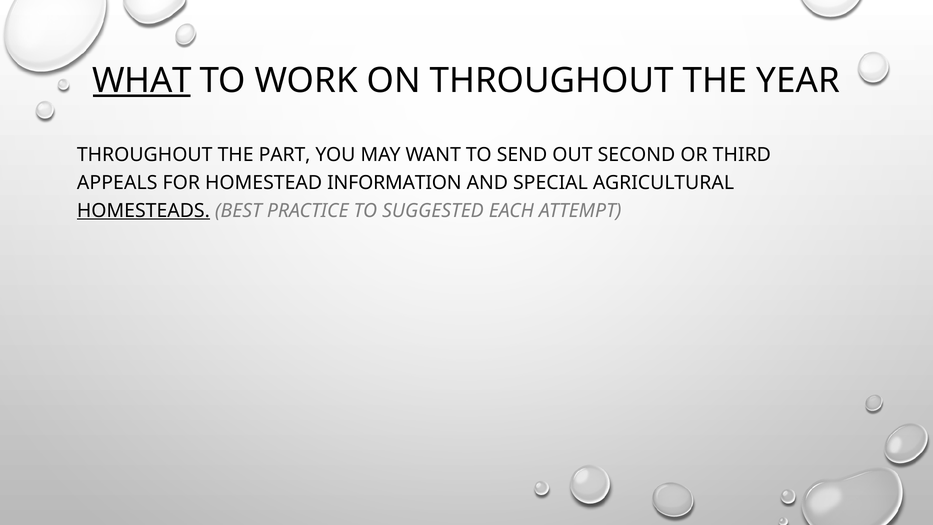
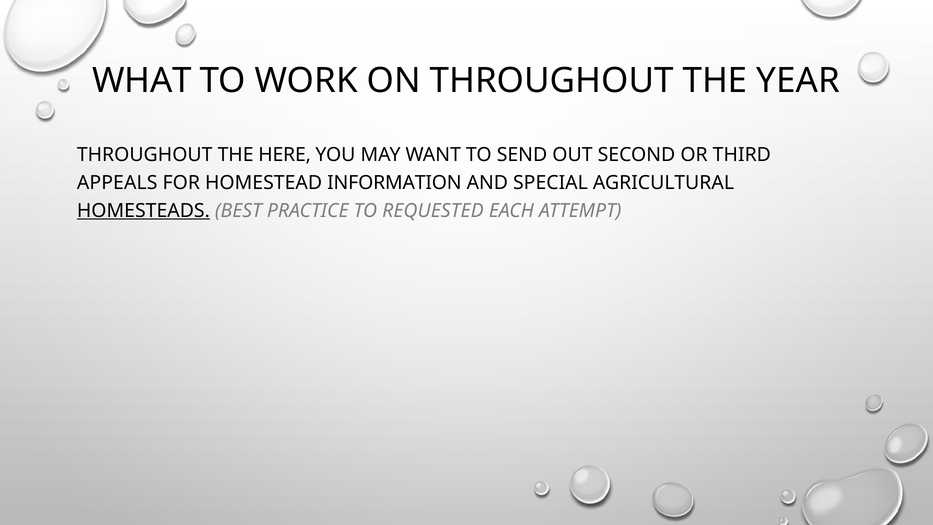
WHAT underline: present -> none (142, 81)
PART: PART -> HERE (285, 155)
SUGGESTED: SUGGESTED -> REQUESTED (433, 211)
